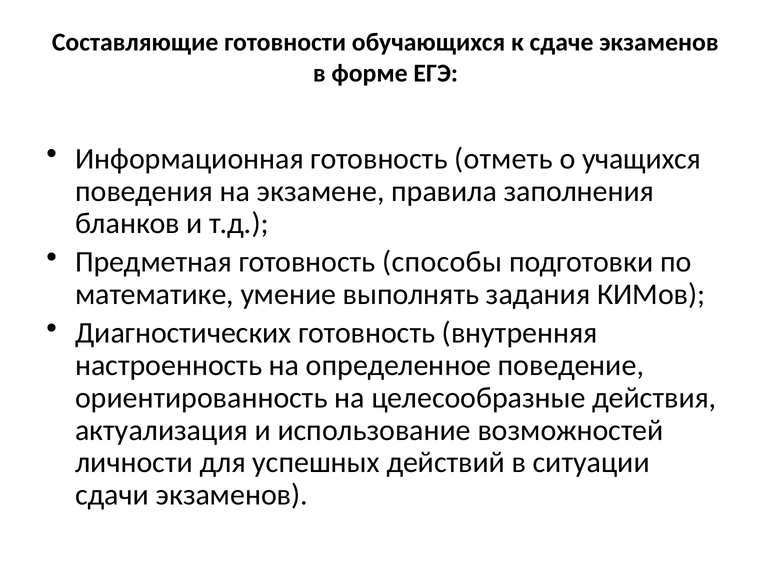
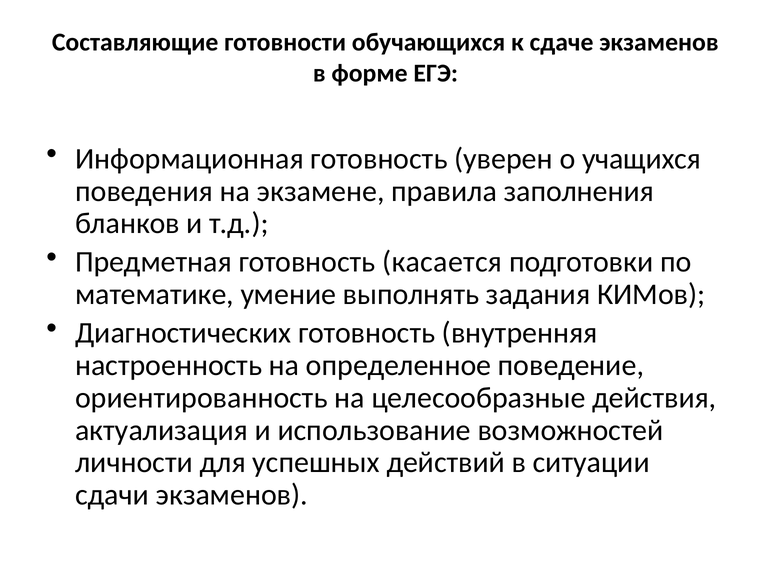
отметь: отметь -> уверен (504, 159)
способы: способы -> касается (442, 262)
